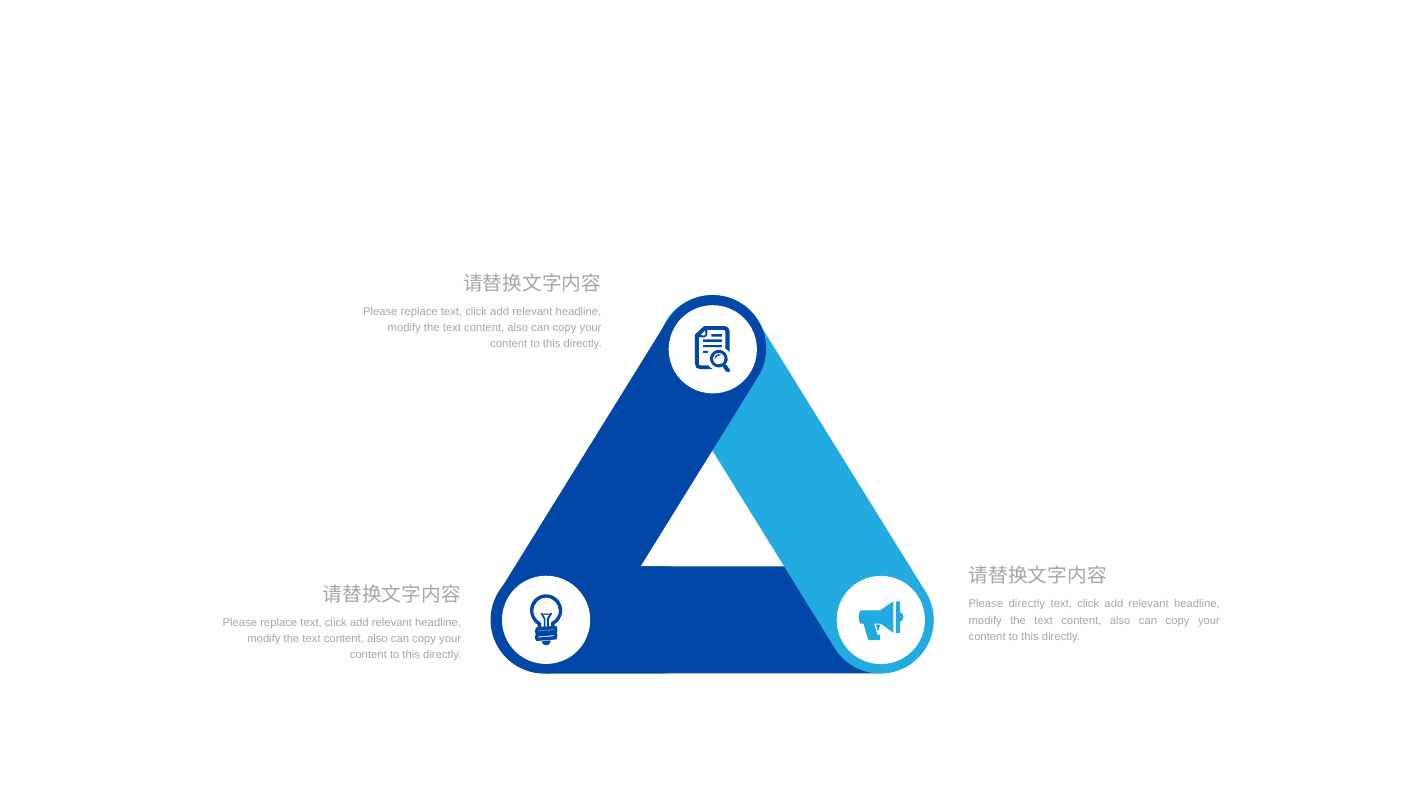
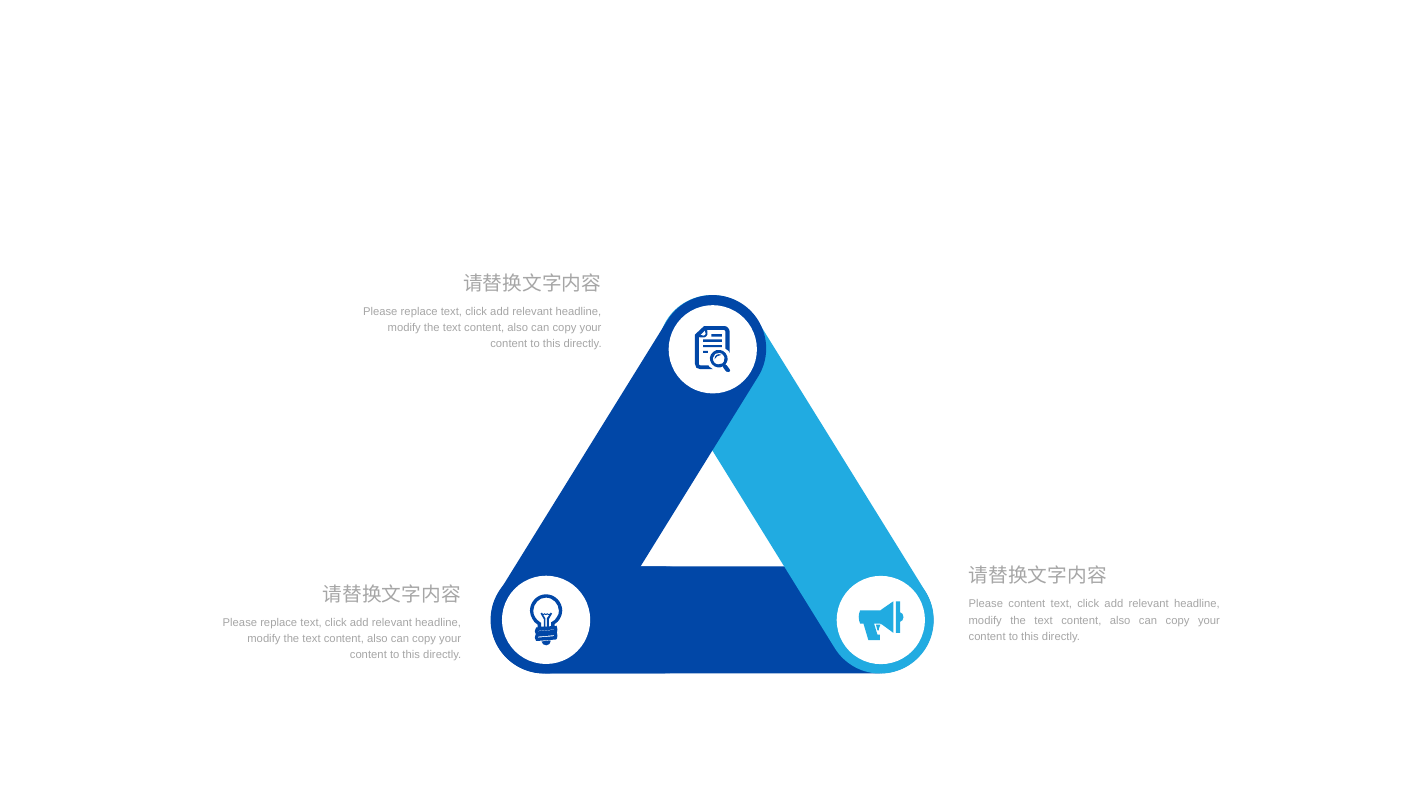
Please directly: directly -> content (1027, 604)
